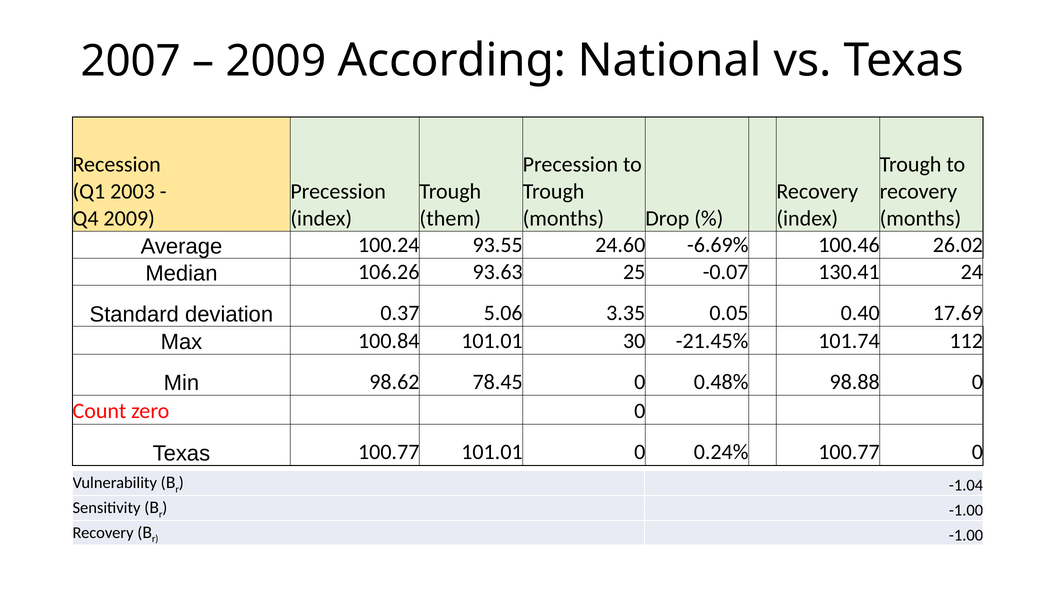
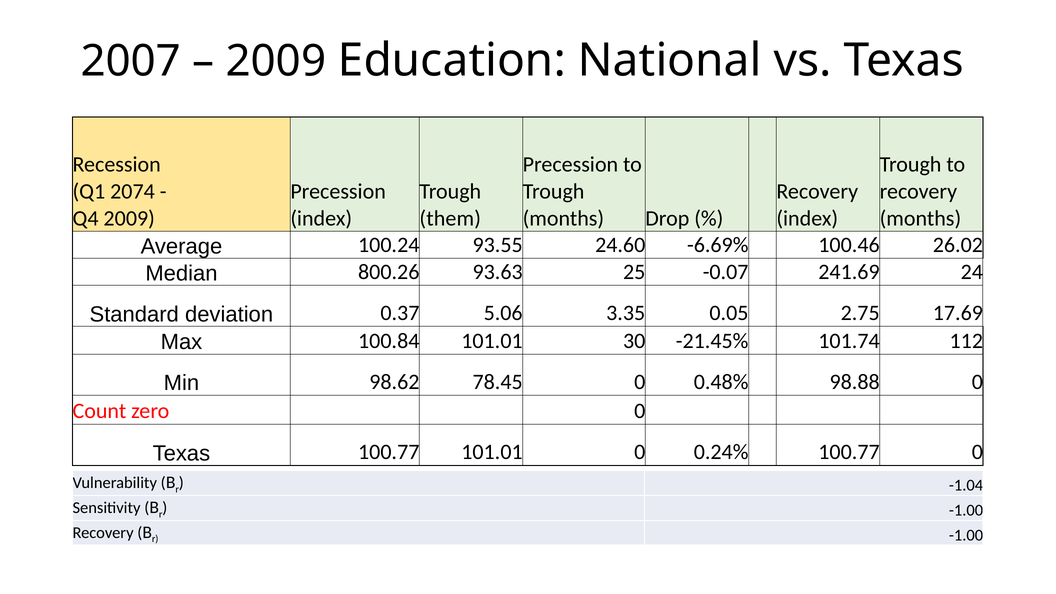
According: According -> Education (452, 60)
2003: 2003 -> 2074 (133, 191)
106.26: 106.26 -> 800.26 (389, 272)
130.41: 130.41 -> 241.69 (849, 272)
0.40: 0.40 -> 2.75 (860, 313)
